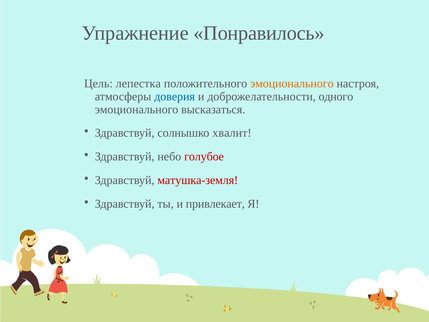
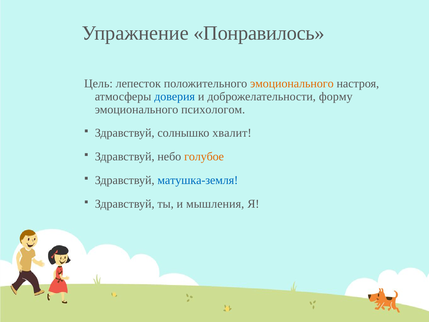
лепестка: лепестка -> лепесток (138, 84)
одного: одного -> форму (336, 96)
высказаться: высказаться -> психологом (213, 109)
голубое colour: red -> orange (204, 157)
матушка-земля colour: red -> blue (198, 180)
привлекает: привлекает -> мышления (215, 204)
